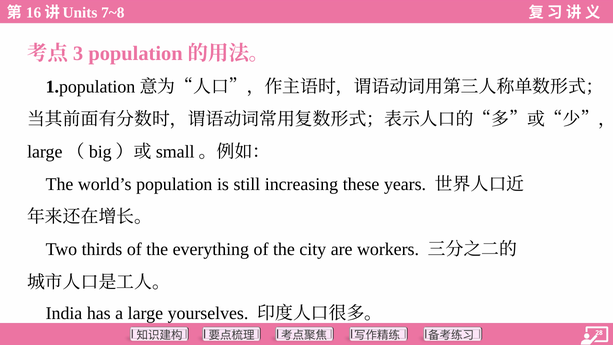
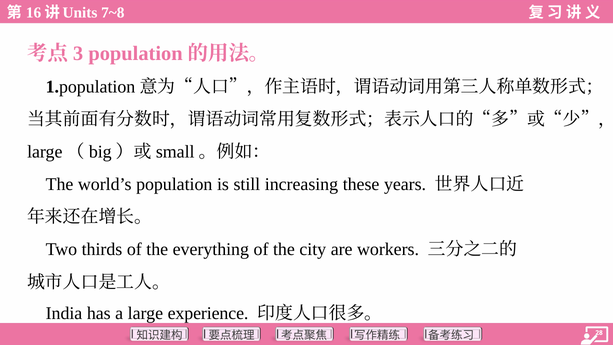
yourselves: yourselves -> experience (208, 313)
